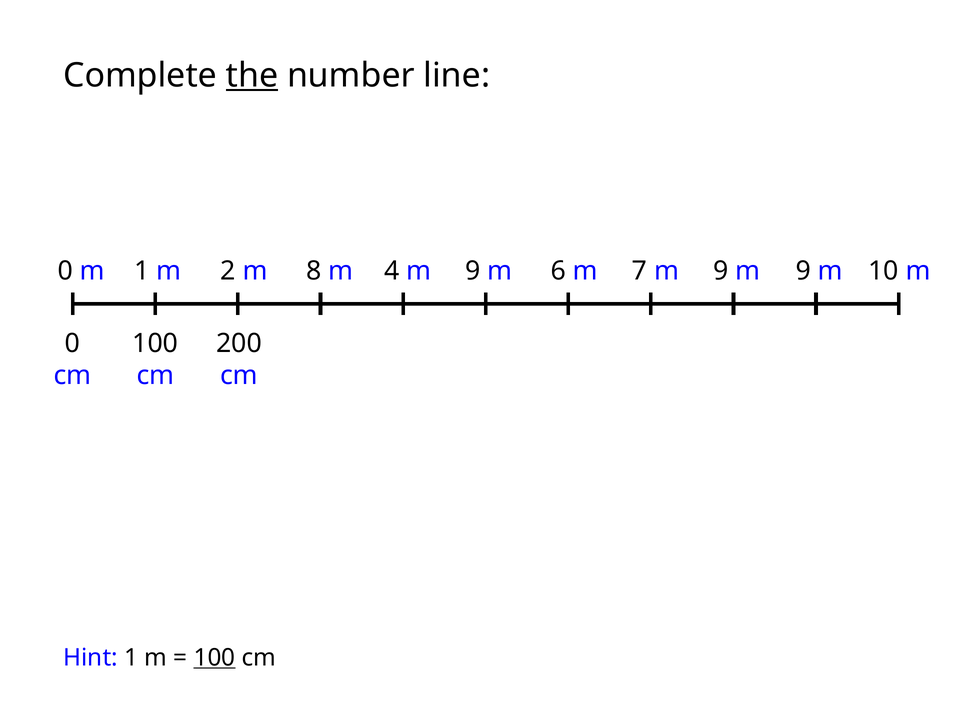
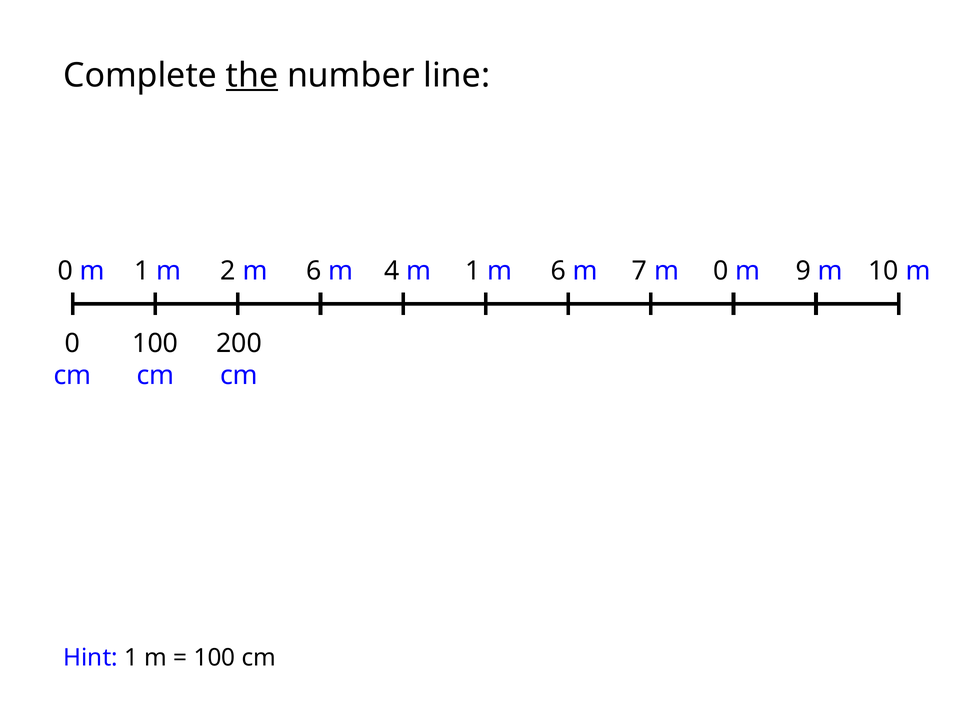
2 m 8: 8 -> 6 (314, 271)
4 m 9: 9 -> 1 (473, 271)
7 m 9: 9 -> 0 (721, 271)
100 underline: present -> none (214, 658)
